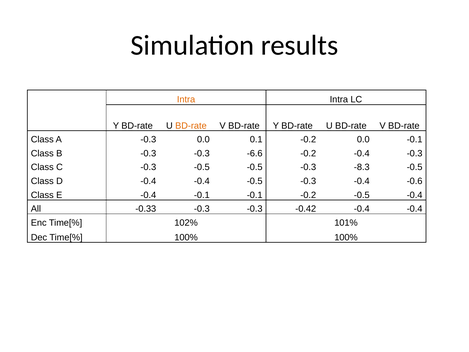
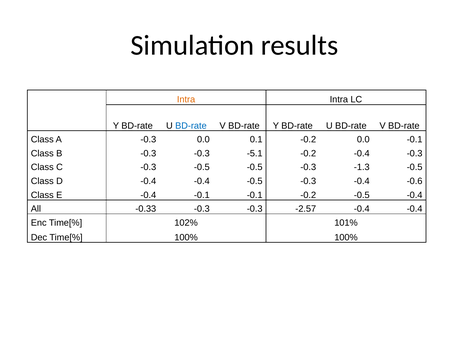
BD-rate colour: orange -> blue (191, 126)
-6.6: -6.6 -> -5.1 (255, 153)
-8.3: -8.3 -> -1.3 (362, 167)
-0.42: -0.42 -> -2.57 (306, 209)
